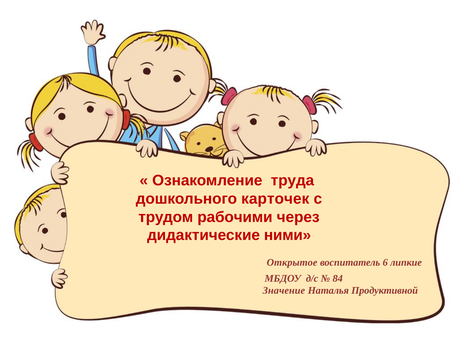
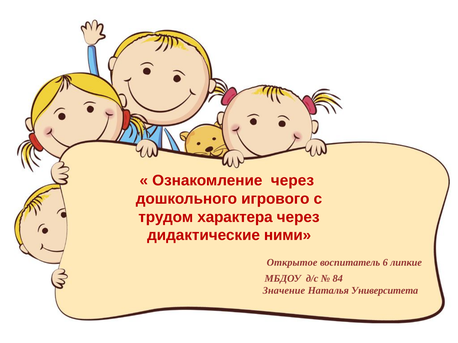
Ознакомление труда: труда -> через (292, 181)
карточек: карточек -> игрового (275, 199)
рабочими: рабочими -> характера (235, 217)
Продуктивной: Продуктивной -> Университета (385, 291)
